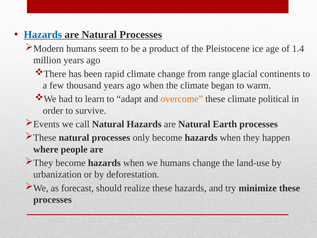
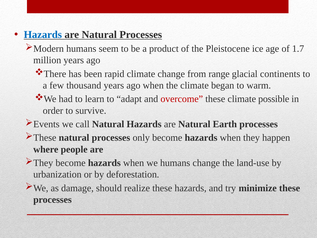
1.4: 1.4 -> 1.7 (298, 49)
overcome colour: orange -> red (182, 99)
political: political -> possible (274, 99)
forecast: forecast -> damage (77, 188)
